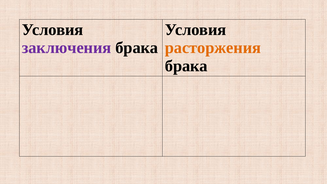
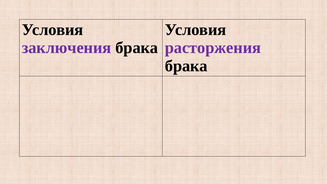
расторжения colour: orange -> purple (213, 48)
